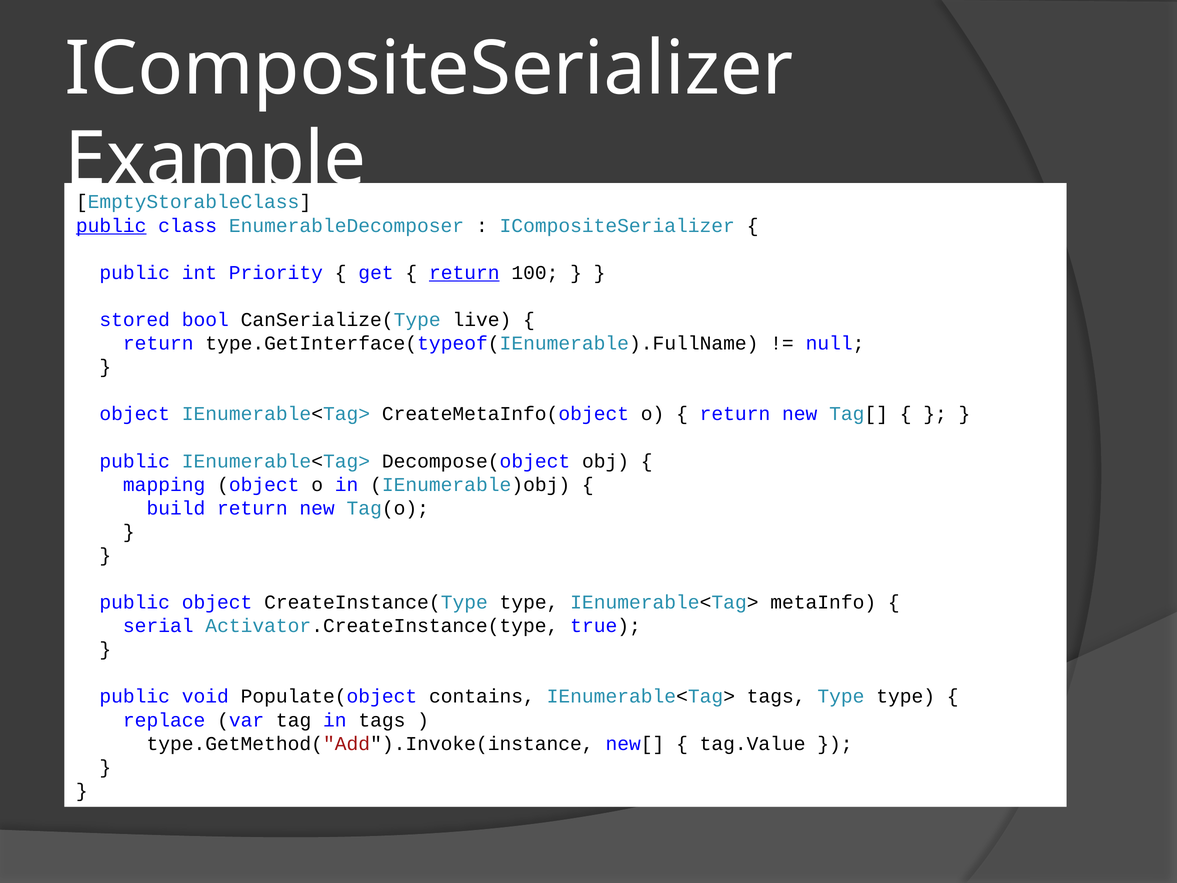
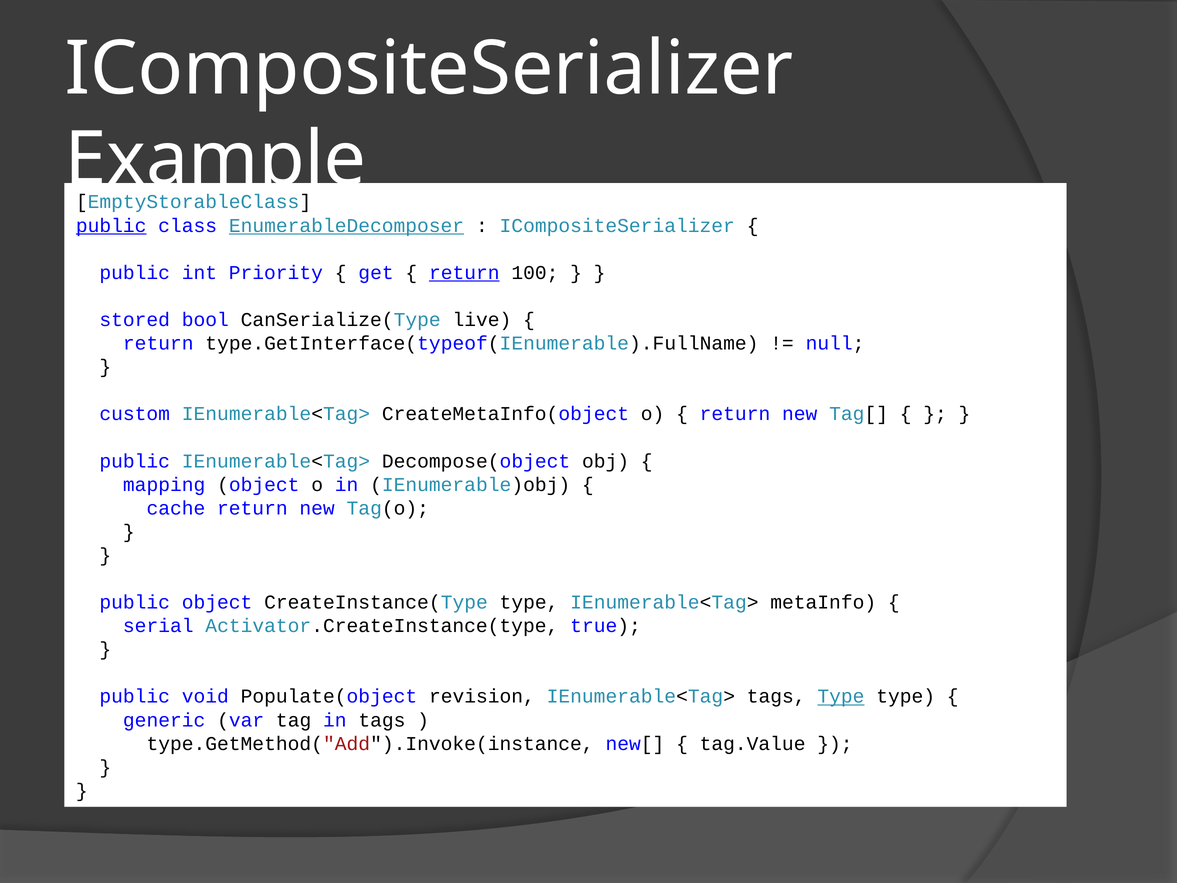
EnumerableDecomposer underline: none -> present (347, 226)
object: object -> custom (135, 414)
build: build -> cache (176, 508)
contains: contains -> revision (482, 696)
Type underline: none -> present (841, 696)
replace: replace -> generic (164, 720)
